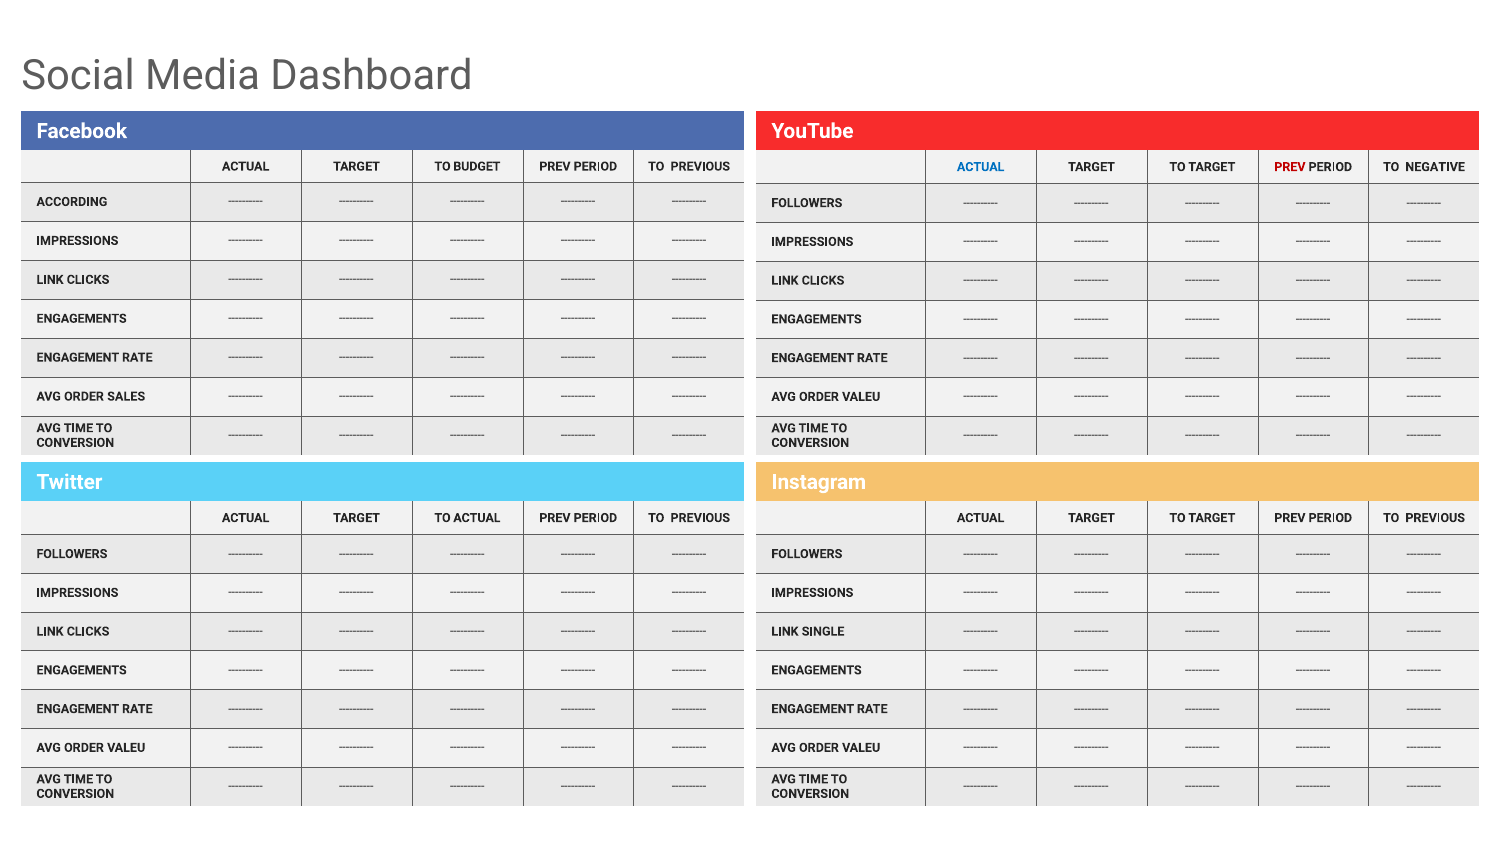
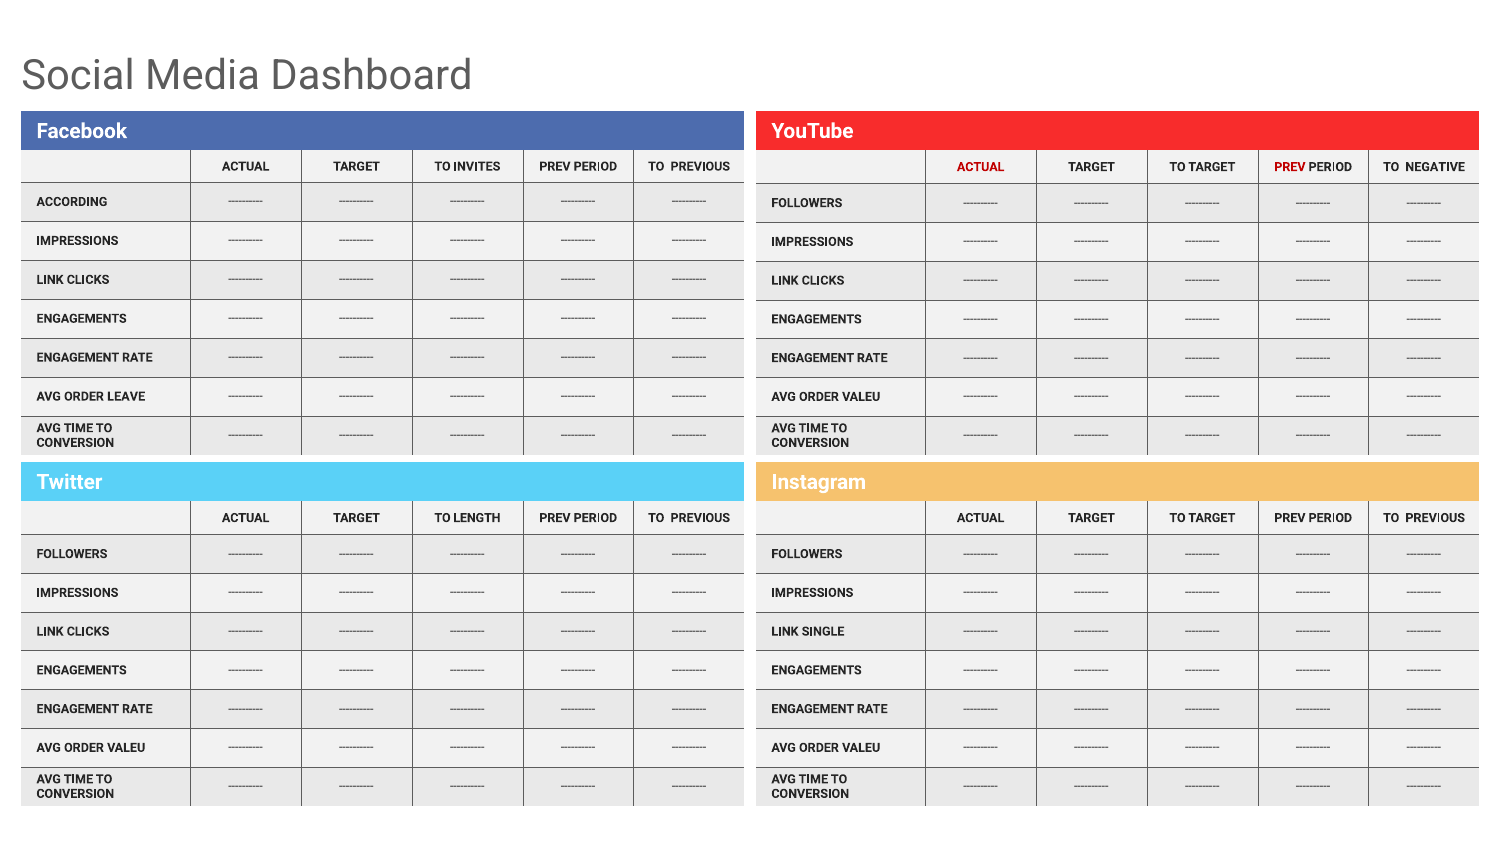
BUDGET: BUDGET -> INVITES (477, 166)
ACTUAL colour: blue -> red (981, 167)
SALES: SALES -> LEAVE (126, 397)
TO ACTUAL: ACTUAL -> LENGTH (477, 518)
